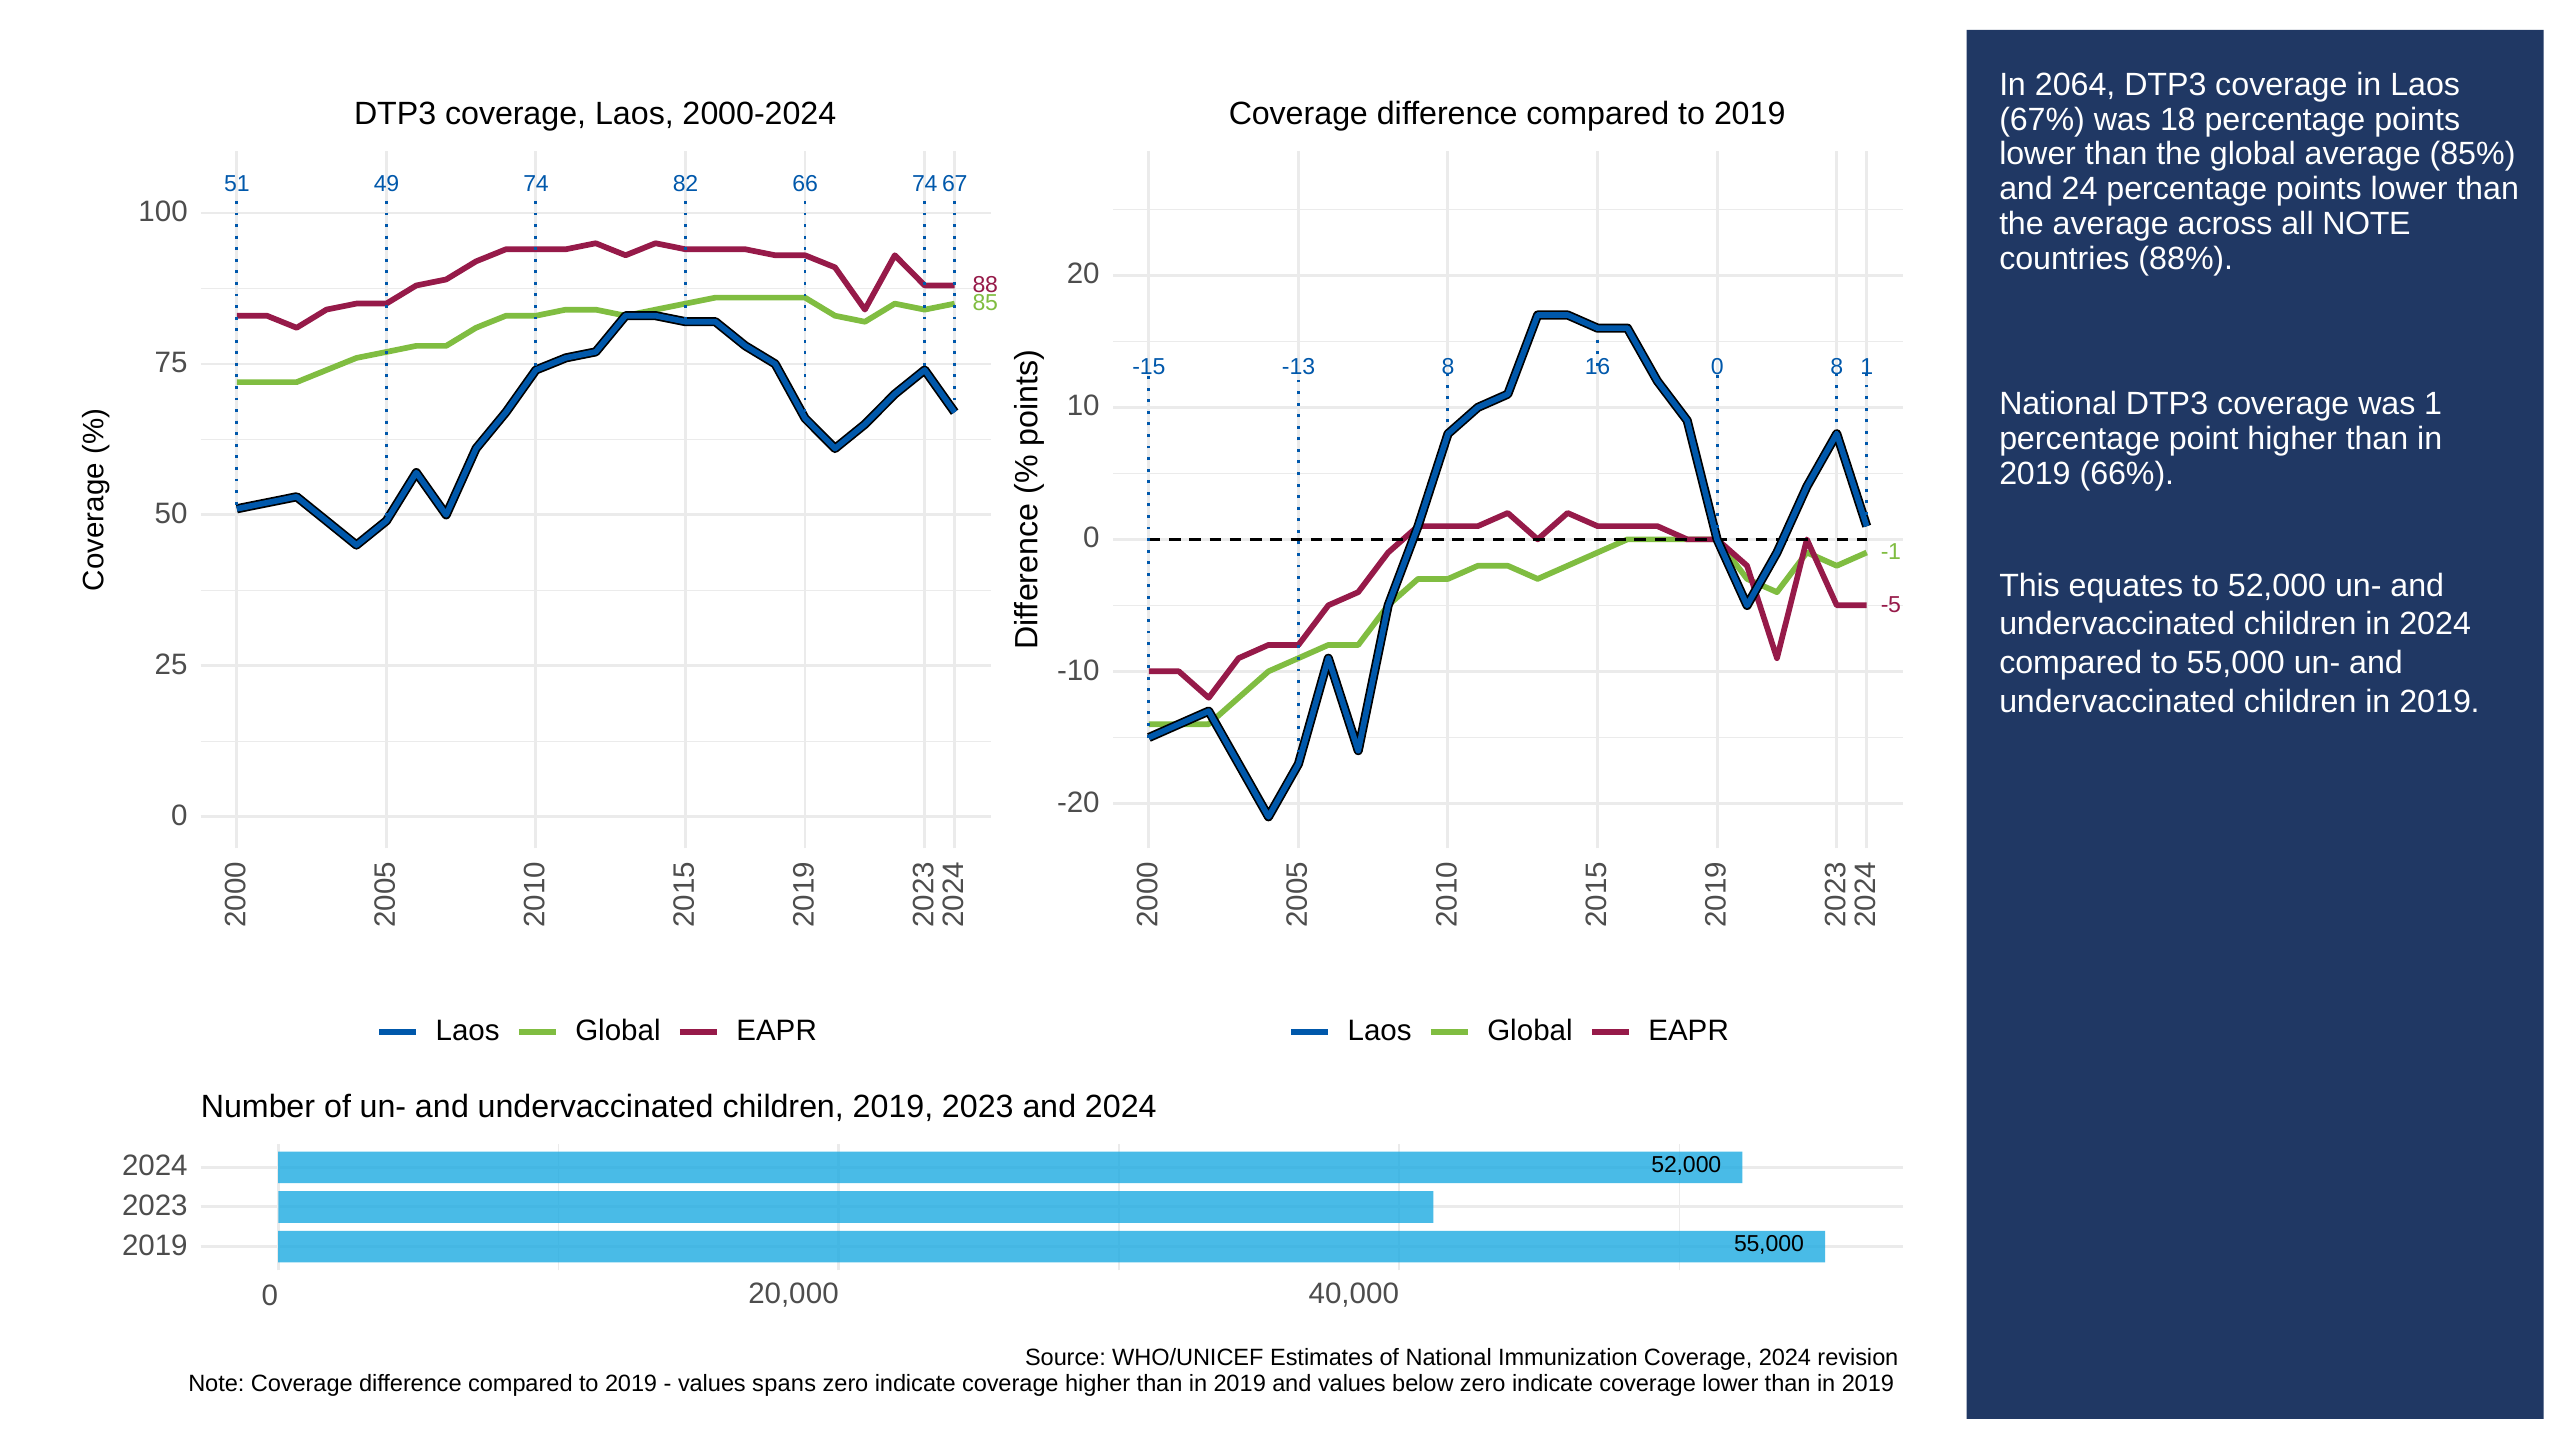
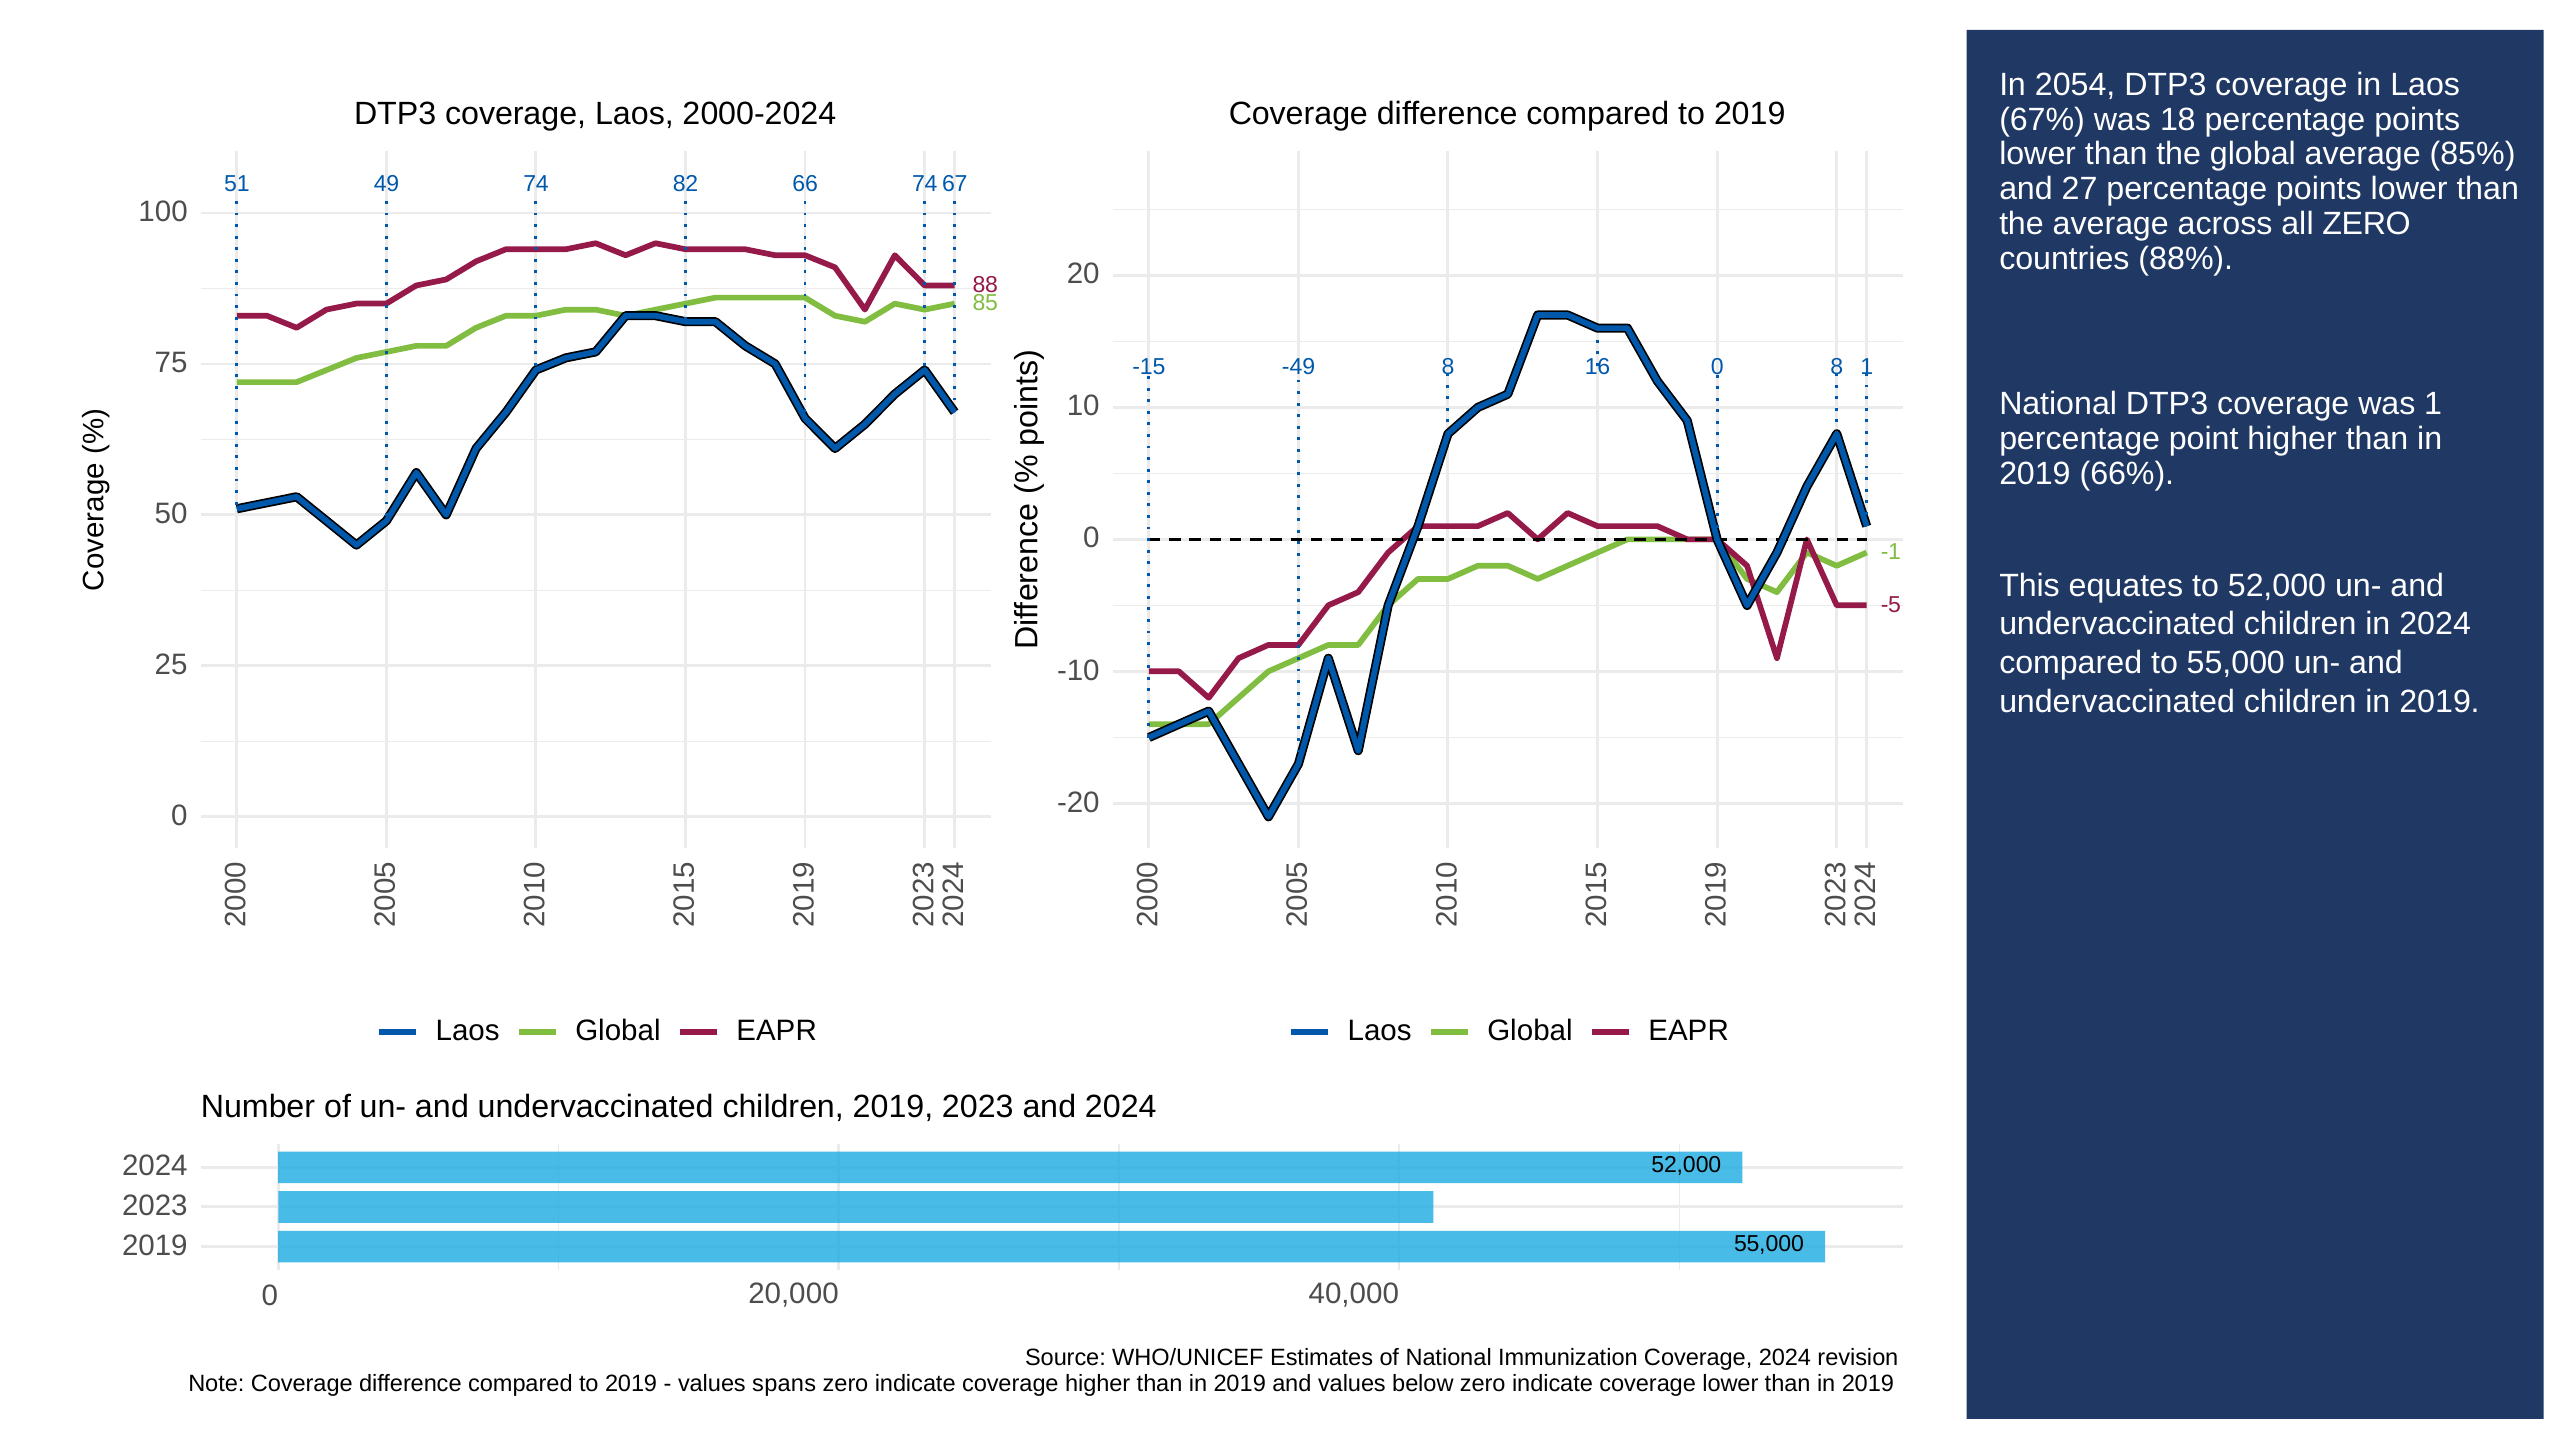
2064: 2064 -> 2054 (2075, 85)
24: 24 -> 27 (2080, 189)
all NOTE: NOTE -> ZERO (2367, 224)
-13: -13 -> -49 (1299, 367)
